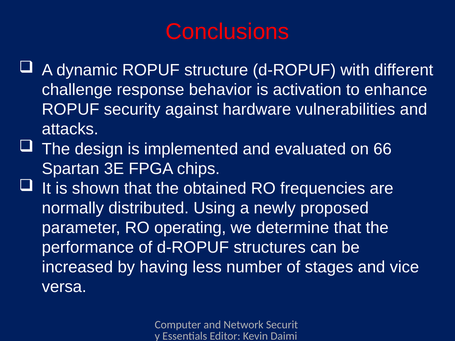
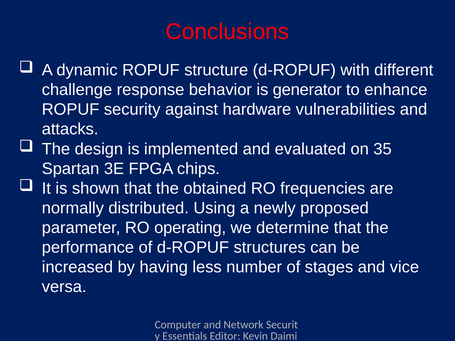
activation: activation -> generator (307, 90)
66: 66 -> 35 (383, 149)
